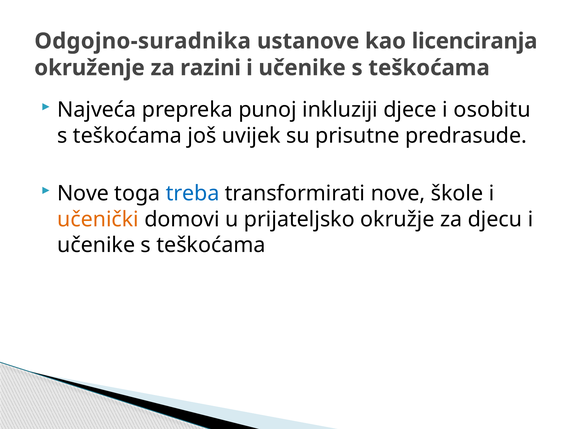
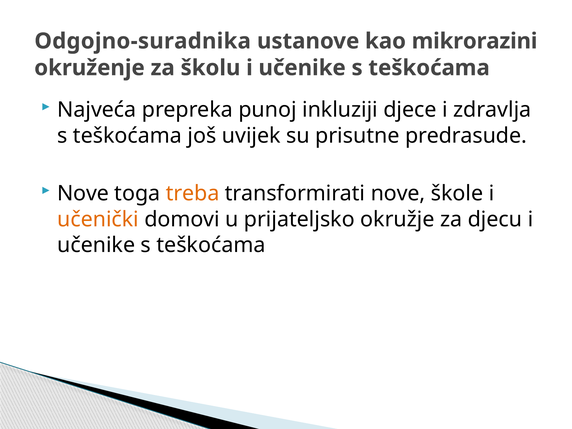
licenciranja: licenciranja -> mikrorazini (475, 41)
razini: razini -> školu (210, 68)
osobitu: osobitu -> zdravlja (492, 110)
treba colour: blue -> orange (193, 194)
